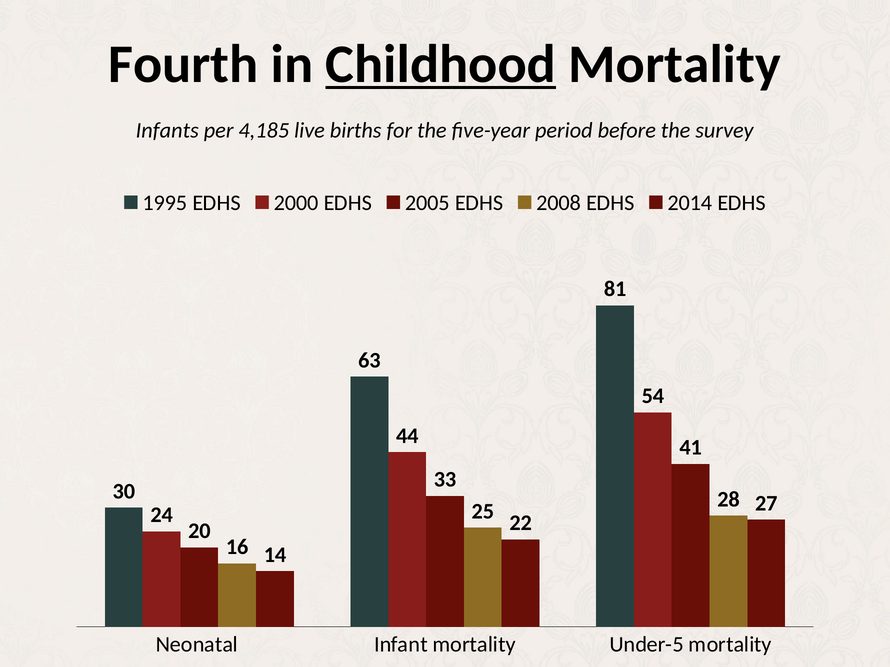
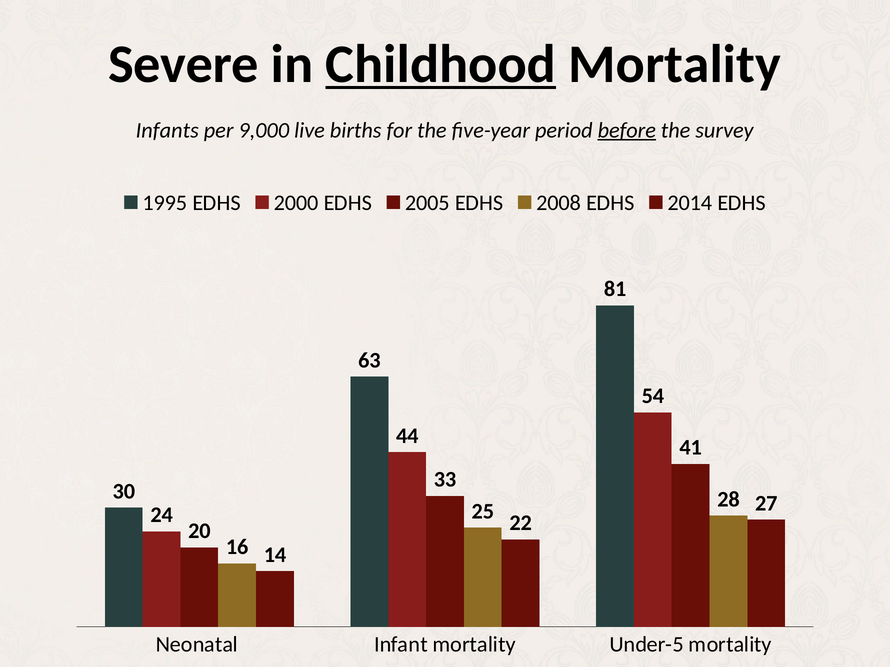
Fourth: Fourth -> Severe (183, 64)
4,185: 4,185 -> 9,000 (264, 130)
before underline: none -> present (627, 130)
